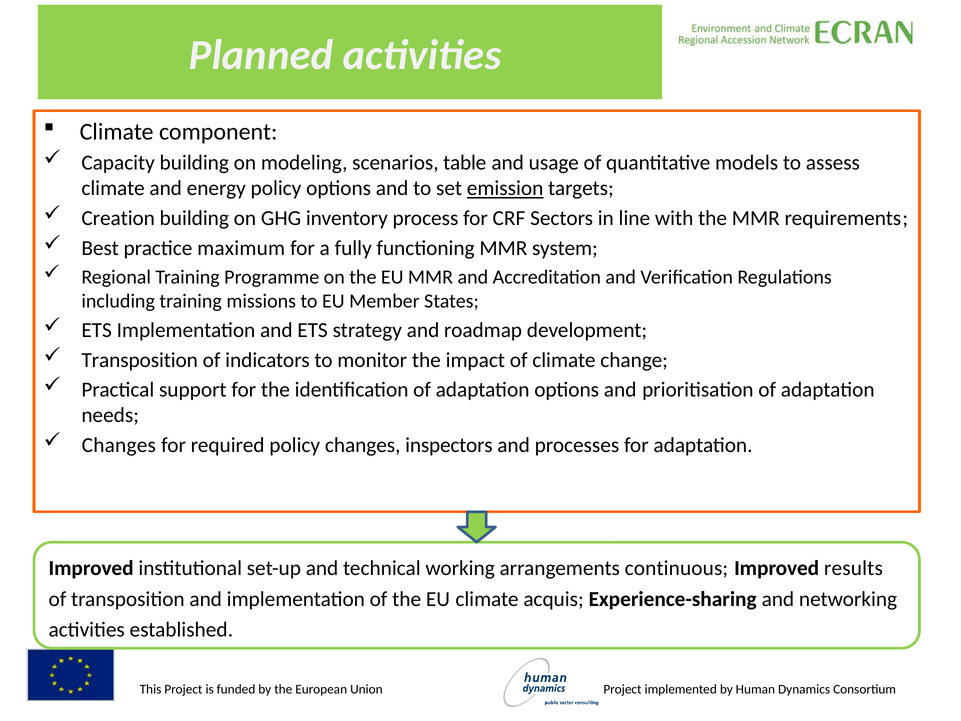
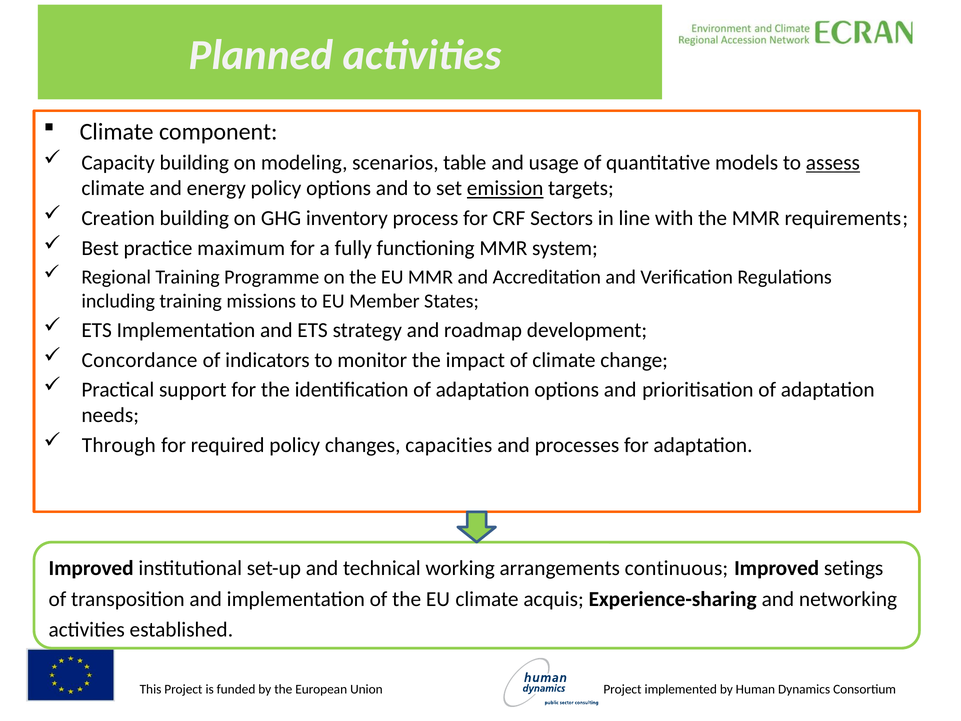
assess underline: none -> present (833, 163)
Transposition: Transposition -> Concordance (140, 360)
Changes: Changes -> Through (119, 445)
inspectors: inspectors -> capacities (449, 445)
results: results -> setings (854, 568)
